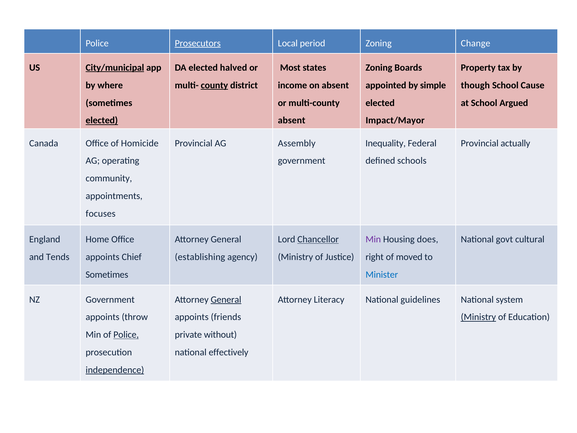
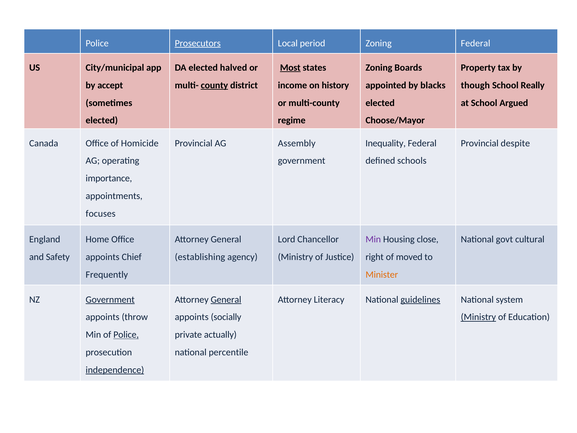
Zoning Change: Change -> Federal (476, 43)
City/municipal underline: present -> none (115, 68)
Most underline: none -> present (290, 68)
where: where -> accept (110, 85)
on absent: absent -> history (335, 85)
simple: simple -> blacks (433, 85)
Cause: Cause -> Really (533, 85)
elected underline: present -> none (102, 120)
absent: absent -> regime (292, 120)
Impact/Mayor: Impact/Mayor -> Choose/Mayor (395, 120)
actually: actually -> despite (515, 143)
community: community -> importance (109, 178)
Chancellor underline: present -> none (318, 239)
does: does -> close (428, 239)
Tends: Tends -> Safety (58, 257)
Sometimes: Sometimes -> Frequently (107, 274)
Minister colour: blue -> orange (382, 274)
Government underline: none -> present (110, 299)
guidelines underline: none -> present (420, 299)
friends: friends -> socially (226, 317)
without: without -> actually (220, 334)
effectively: effectively -> percentile (228, 352)
